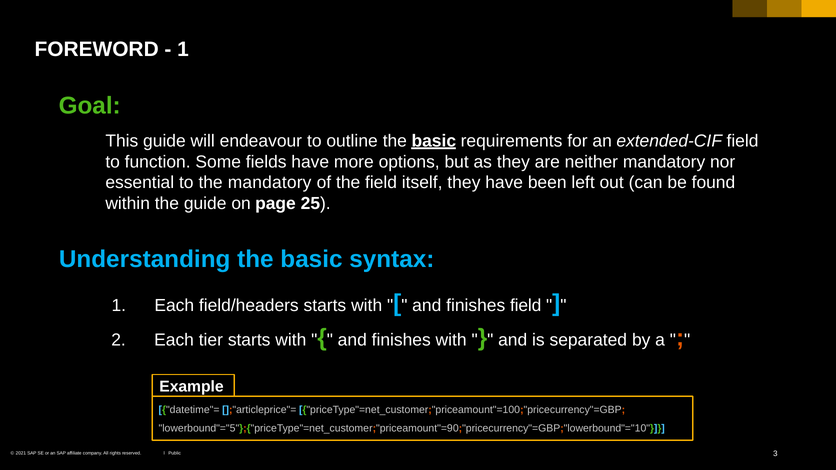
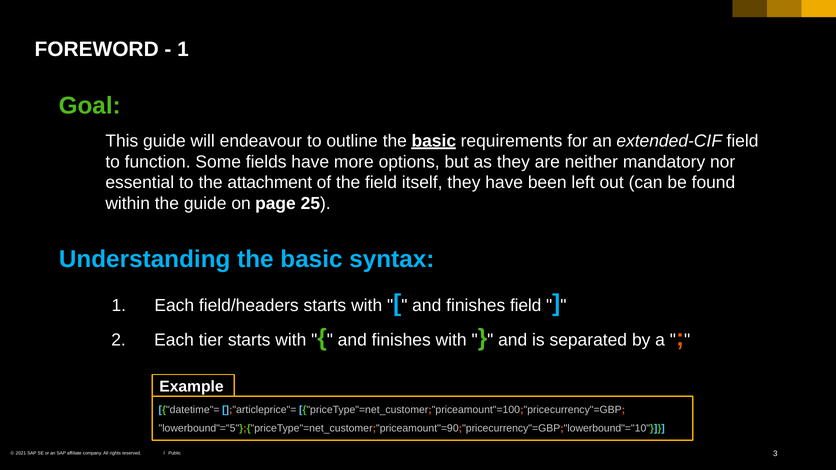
the mandatory: mandatory -> attachment (270, 183)
